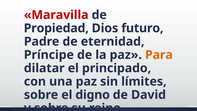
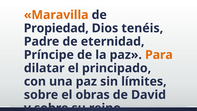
Maravilla colour: red -> orange (56, 15)
futuro: futuro -> tenéis (142, 28)
digno: digno -> obras (93, 95)
